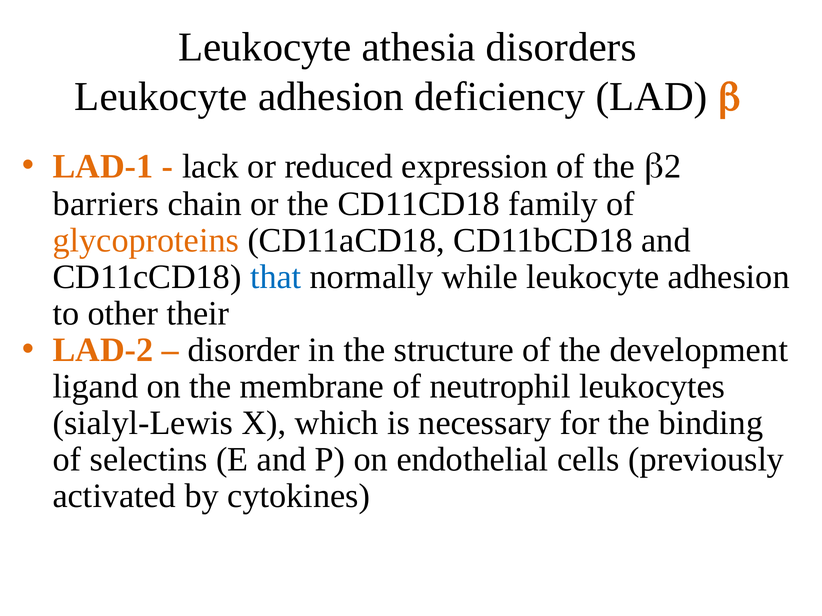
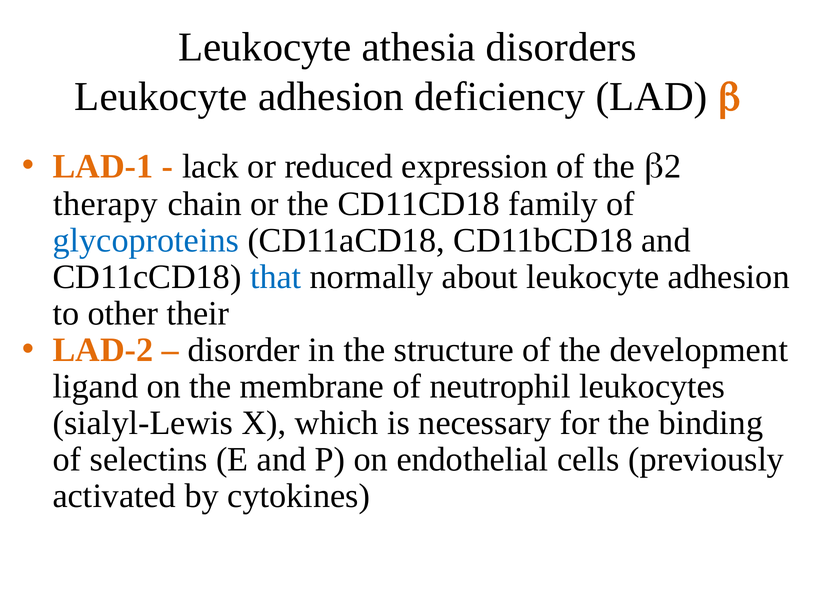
barriers: barriers -> therapy (106, 204)
glycoproteins colour: orange -> blue (146, 240)
while: while -> about (480, 277)
